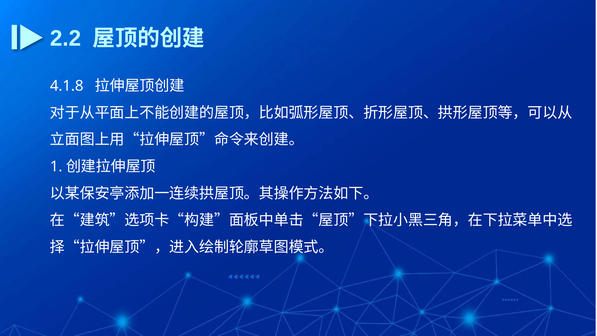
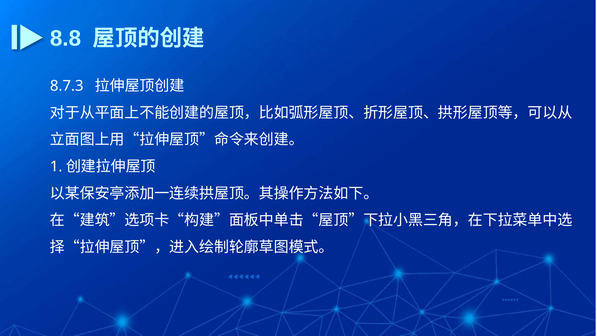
2.2: 2.2 -> 8.8 (65, 38)
4.1.8: 4.1.8 -> 8.7.3 (67, 86)
